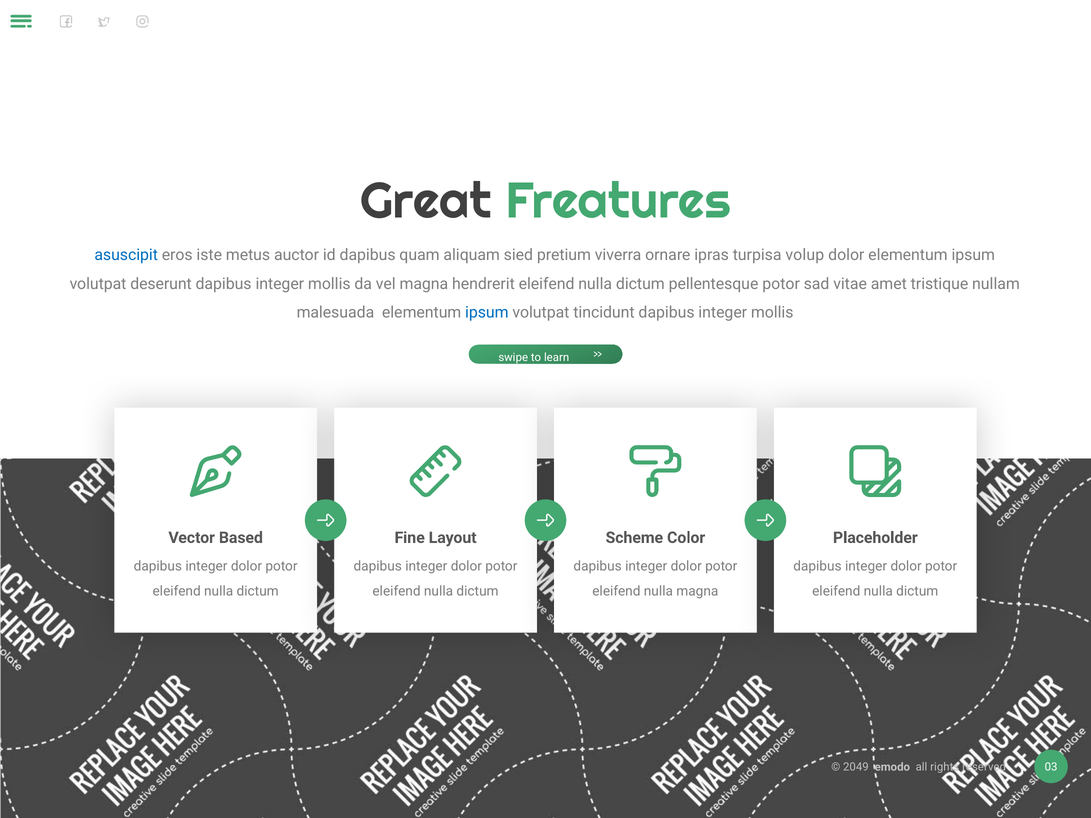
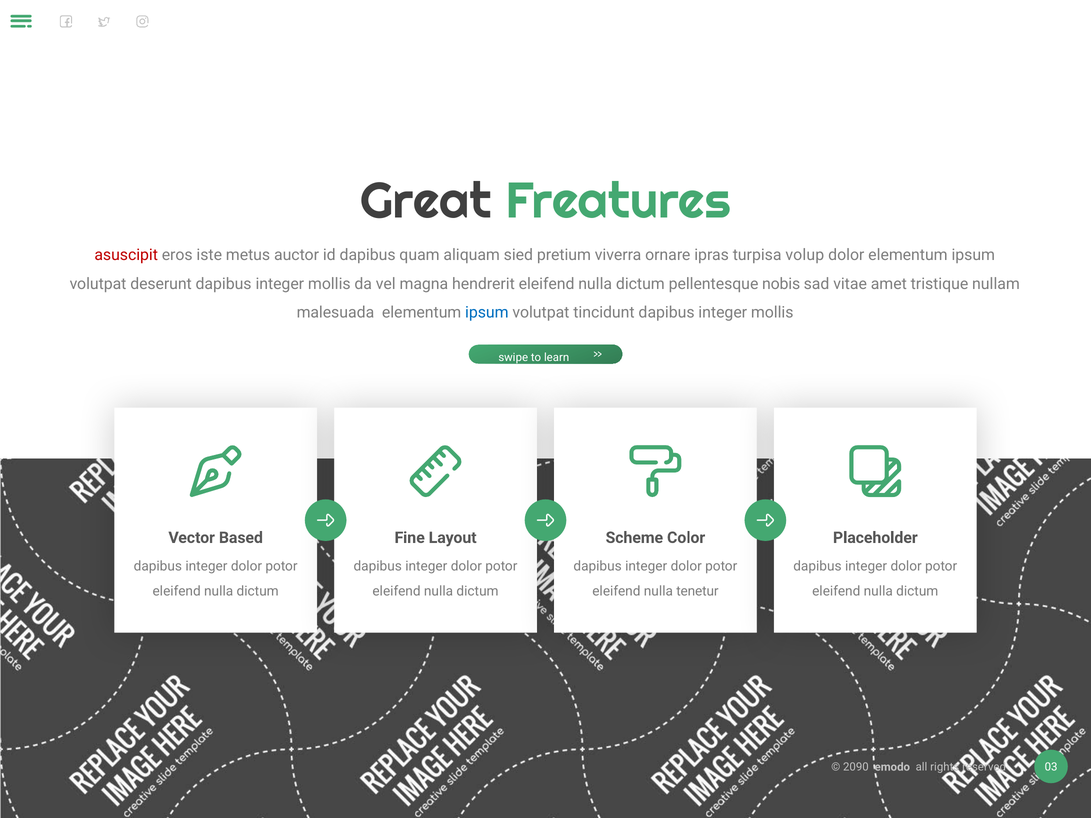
asuscipit colour: blue -> red (126, 255)
pellentesque potor: potor -> nobis (781, 284)
nulla magna: magna -> tenetur (697, 591)
2049: 2049 -> 2090 (856, 767)
